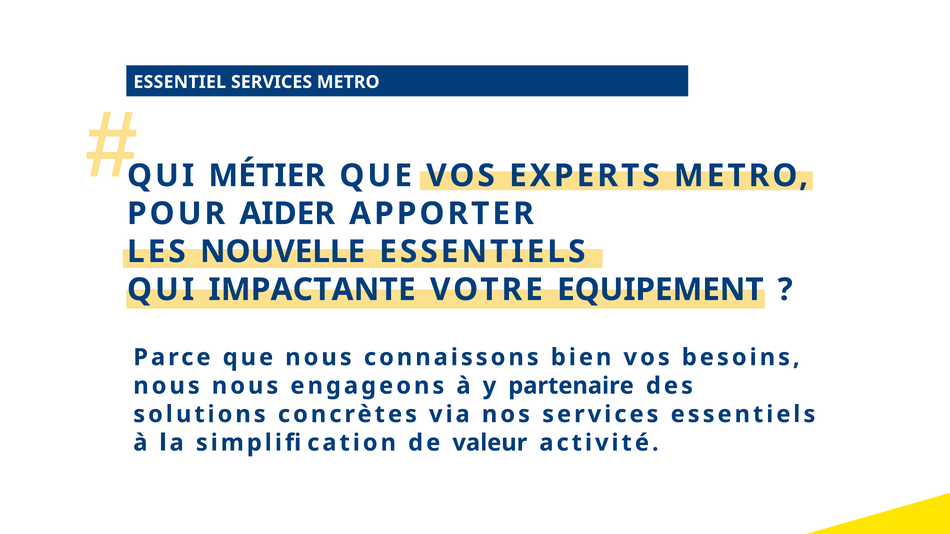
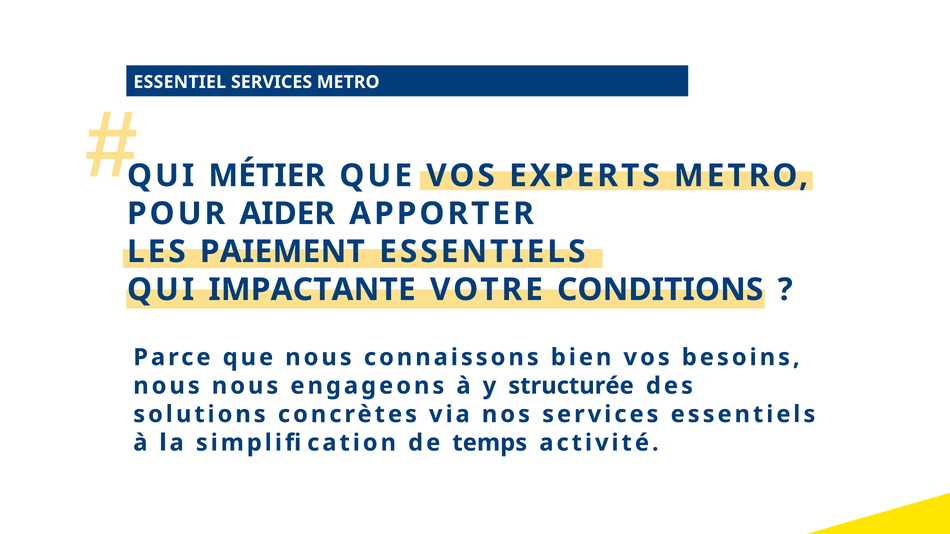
NOUVELLE: NOUVELLE -> PAIEMENT (282, 252)
EQUIPEMENT: EQUIPEMENT -> CONDITIONS (660, 290)
partenaire: partenaire -> structurée (571, 386)
valeur: valeur -> temps (490, 443)
